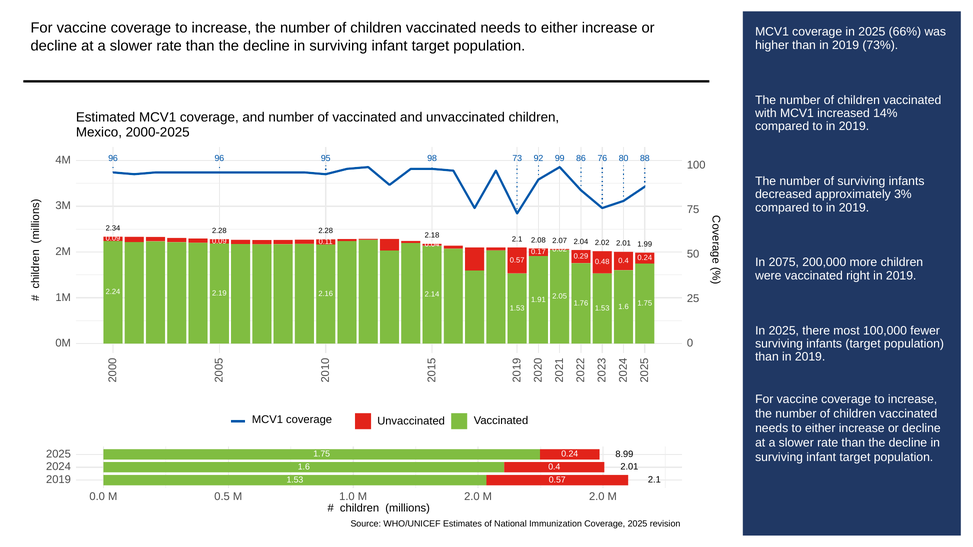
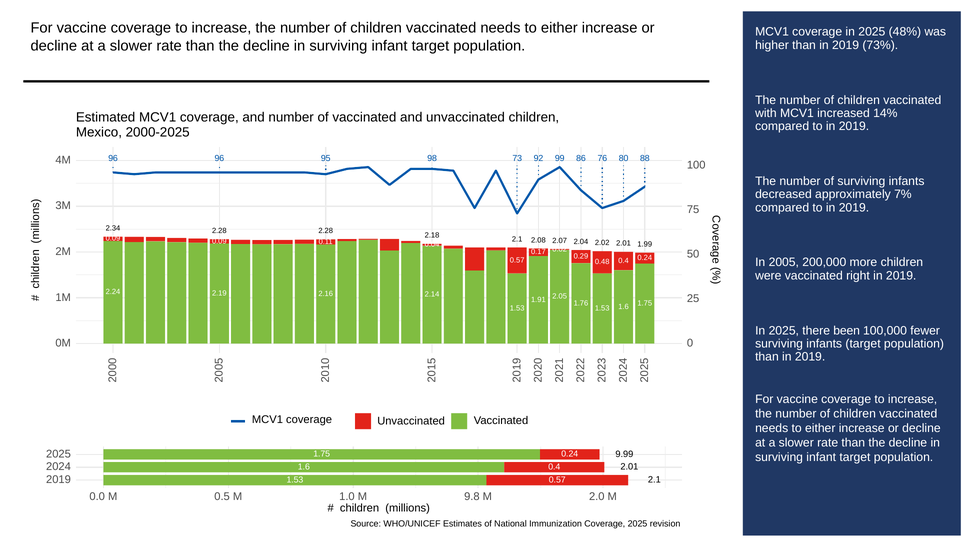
66%: 66% -> 48% (905, 32)
3%: 3% -> 7% (903, 194)
2075: 2075 -> 2005 (784, 263)
most: most -> been (847, 331)
8.99: 8.99 -> 9.99 (624, 454)
1.0 M 2.0: 2.0 -> 9.8 (472, 497)
